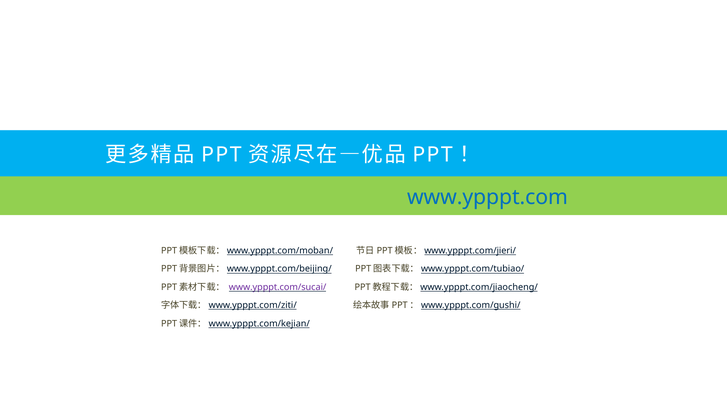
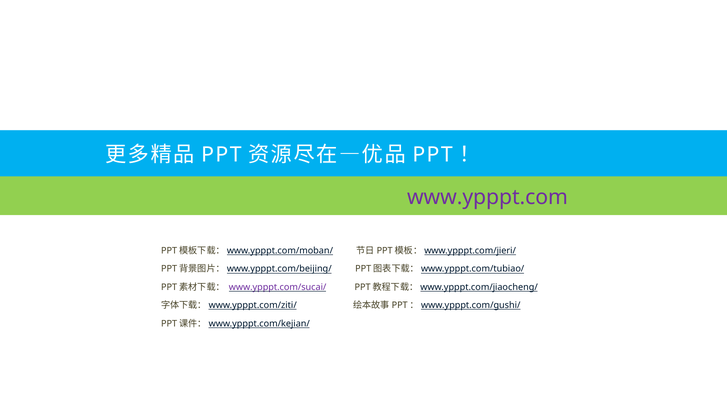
www.ypppt.com colour: blue -> purple (487, 197)
